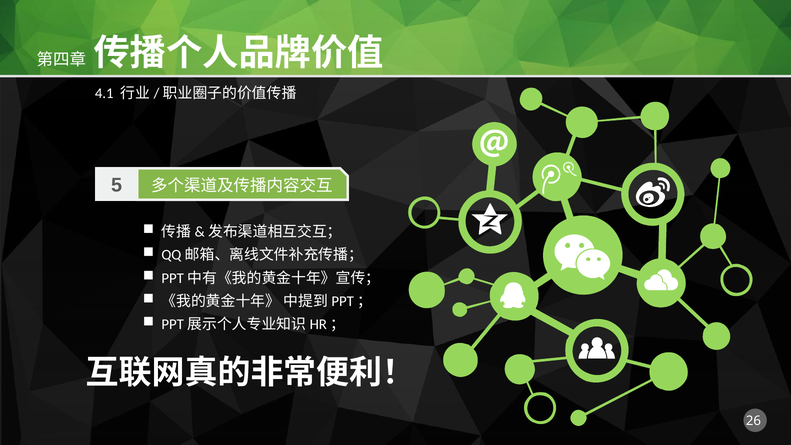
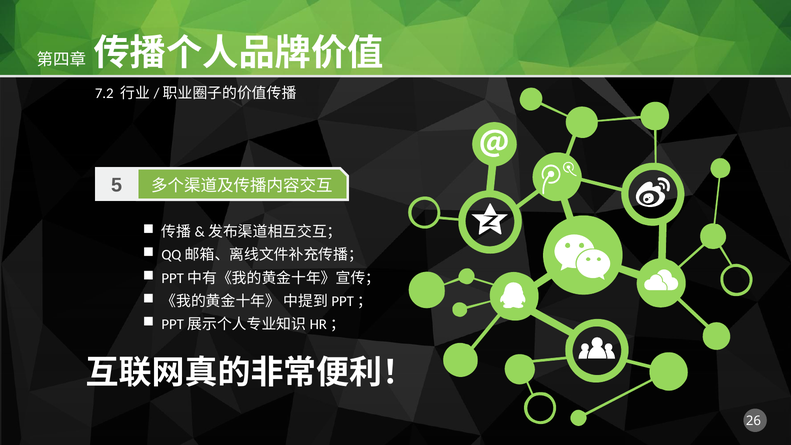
4.1: 4.1 -> 7.2 (104, 93)
